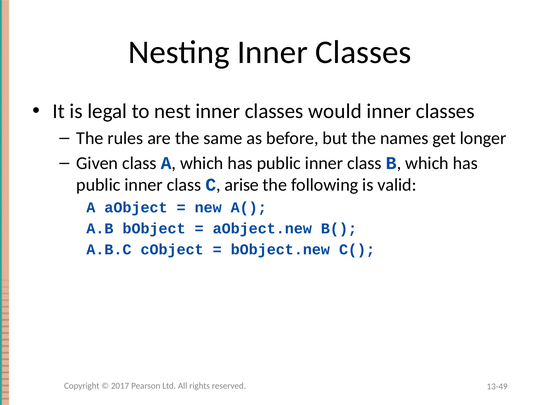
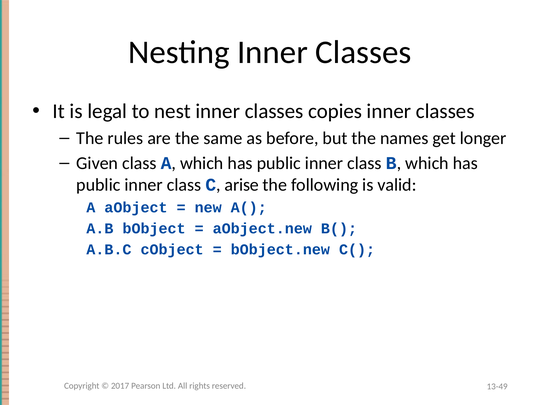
would: would -> copies (335, 111)
